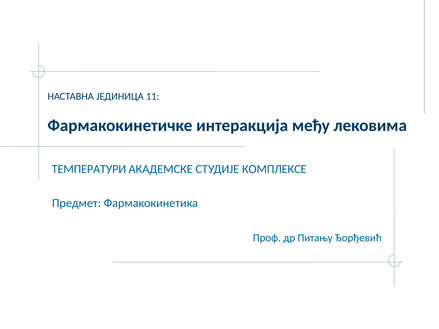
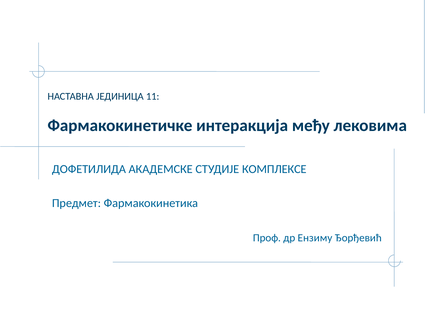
ТЕМПЕРАТУРИ: ТЕМПЕРАТУРИ -> ДОФЕТИЛИДА (89, 169)
Питању: Питању -> Ензиму (315, 238)
